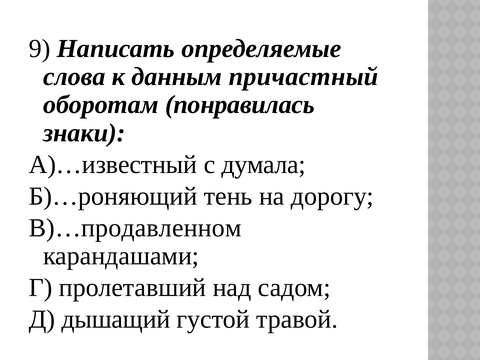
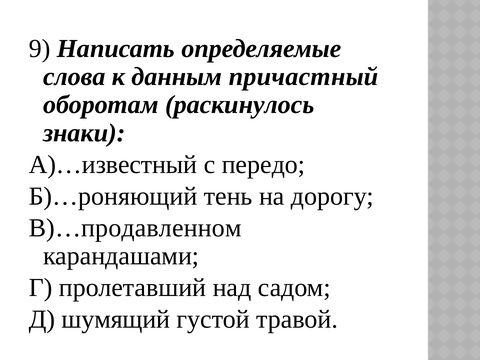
понравилась: понравилась -> раскинулось (240, 105)
думала: думала -> передо (263, 165)
дышащий: дышащий -> шумящий (116, 319)
